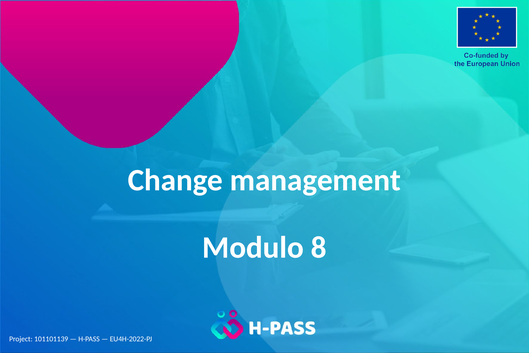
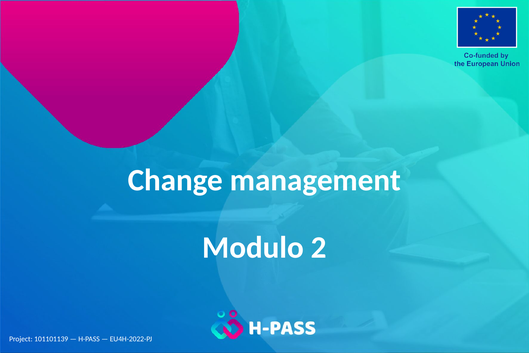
8: 8 -> 2 (319, 247)
